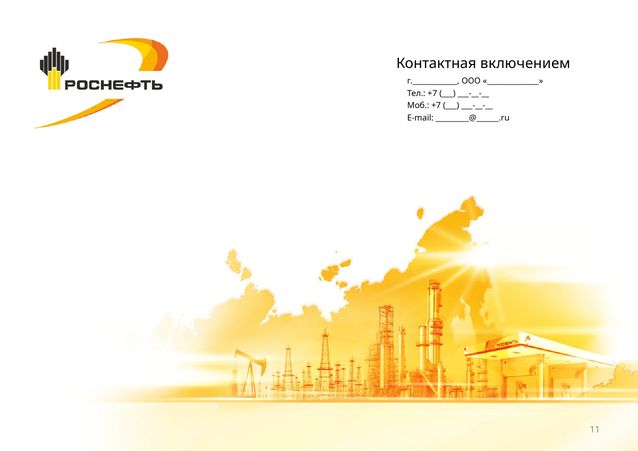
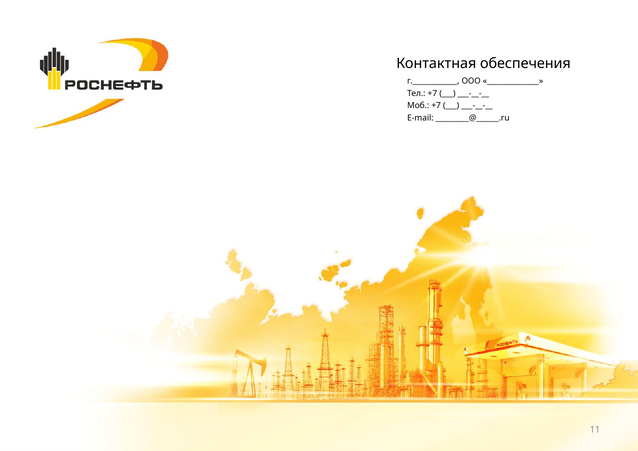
включением: включением -> обеспечения (525, 63)
